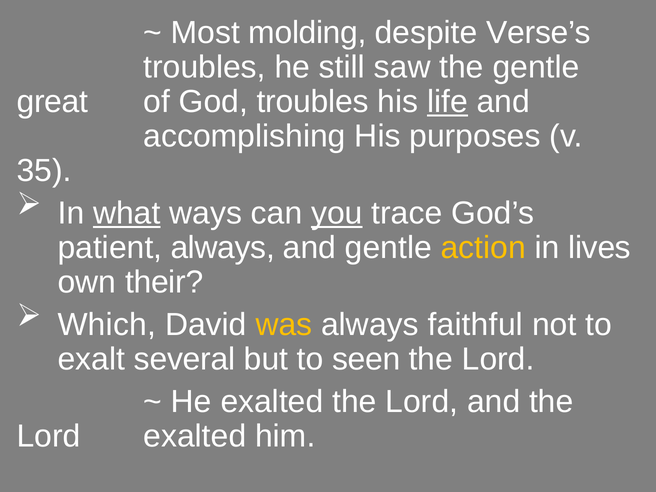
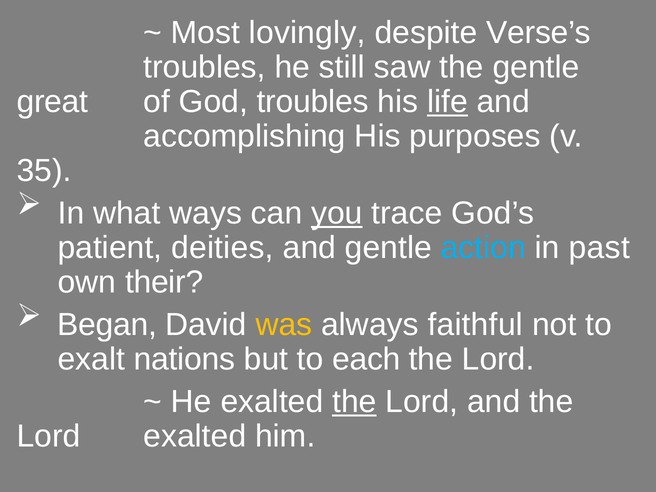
molding: molding -> lovingly (307, 33)
what underline: present -> none (127, 213)
patient always: always -> deities (222, 248)
action colour: yellow -> light blue (483, 248)
lives: lives -> past (599, 248)
Which: Which -> Began (107, 325)
several: several -> nations (184, 359)
seen: seen -> each (366, 359)
the underline: none -> present (354, 402)
